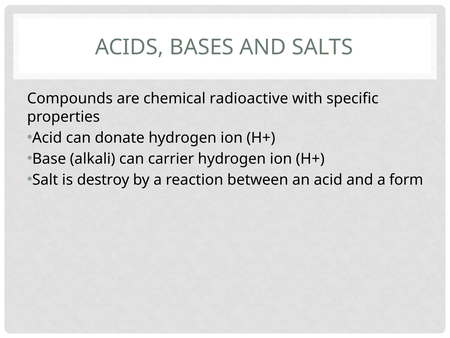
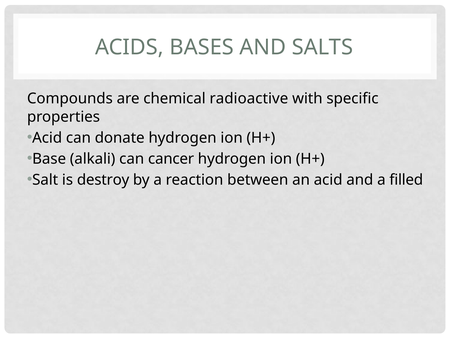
carrier: carrier -> cancer (171, 159)
form: form -> filled (406, 180)
